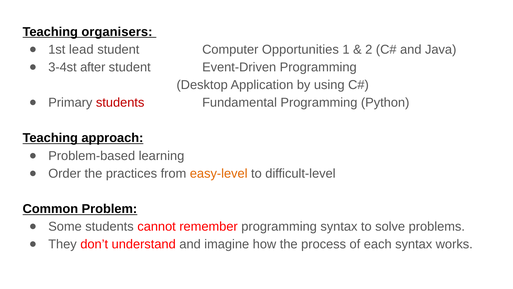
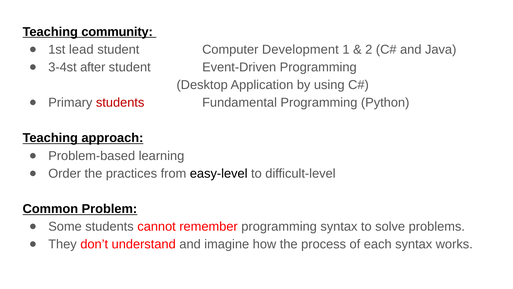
organisers: organisers -> community (117, 32)
Opportunities: Opportunities -> Development (300, 49)
easy-level colour: orange -> black (219, 173)
